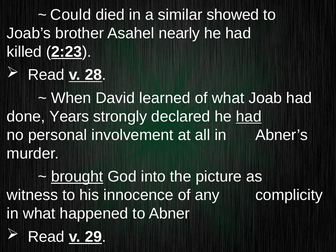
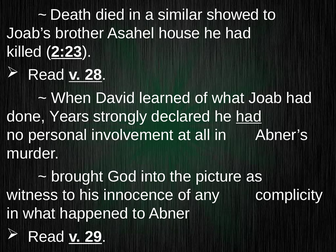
Could: Could -> Death (71, 15)
nearly: nearly -> house (179, 33)
brought underline: present -> none (77, 177)
